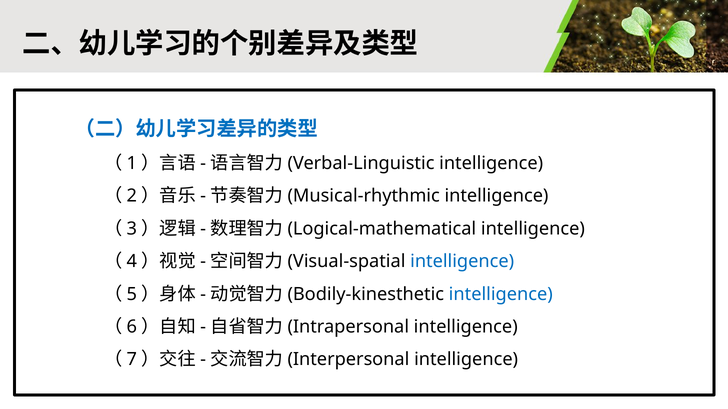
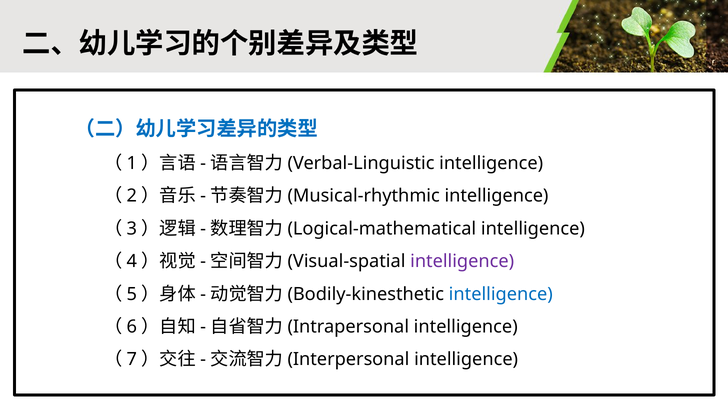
intelligence colour: blue -> purple (462, 262)
